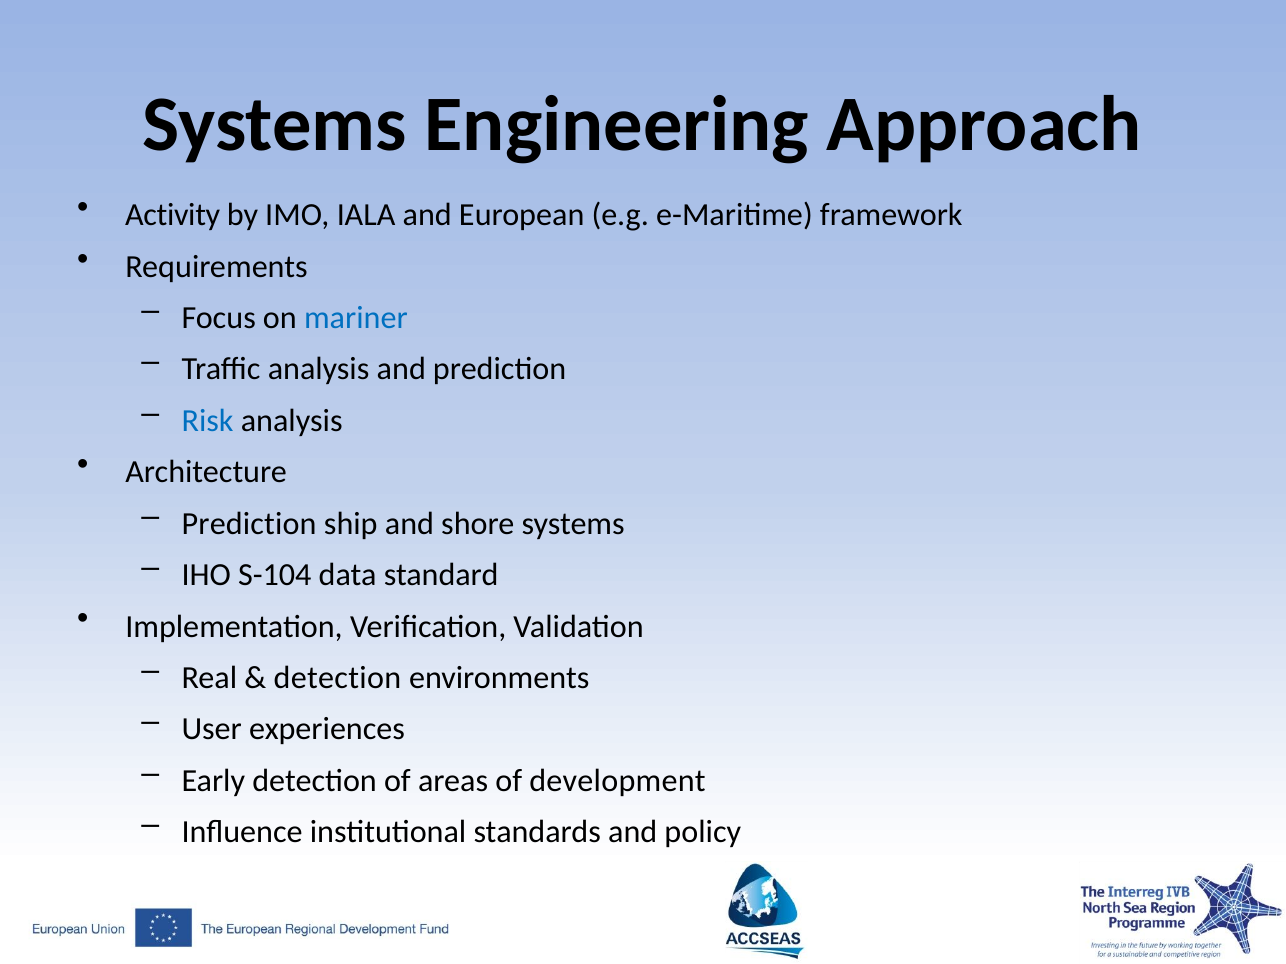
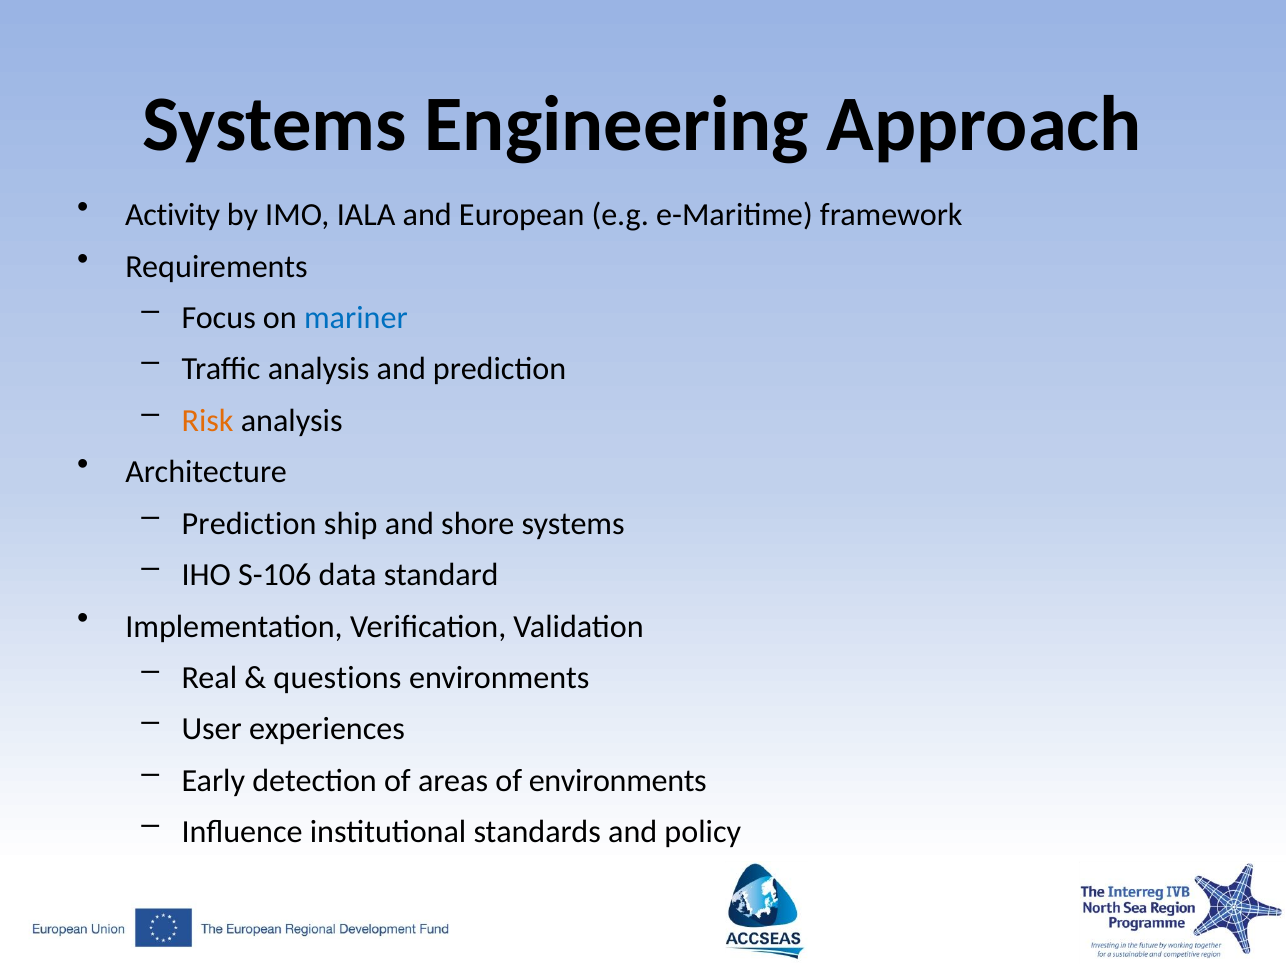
Risk colour: blue -> orange (208, 421)
S-104: S-104 -> S-106 (275, 575)
detection: detection -> questions (338, 678)
of development: development -> environments (618, 781)
